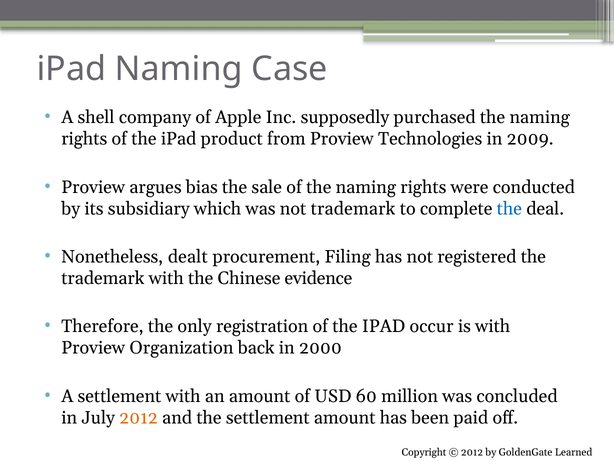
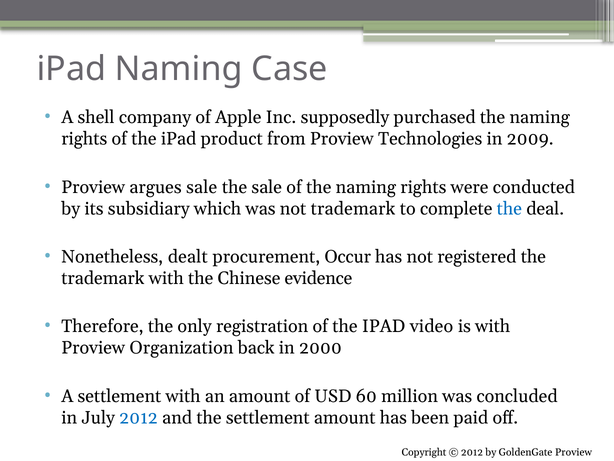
argues bias: bias -> sale (202, 187)
Filing: Filing -> Occur (348, 257)
occur: occur -> video (431, 326)
2012 colour: orange -> blue (139, 417)
GoldenGate Learned: Learned -> Proview (574, 452)
